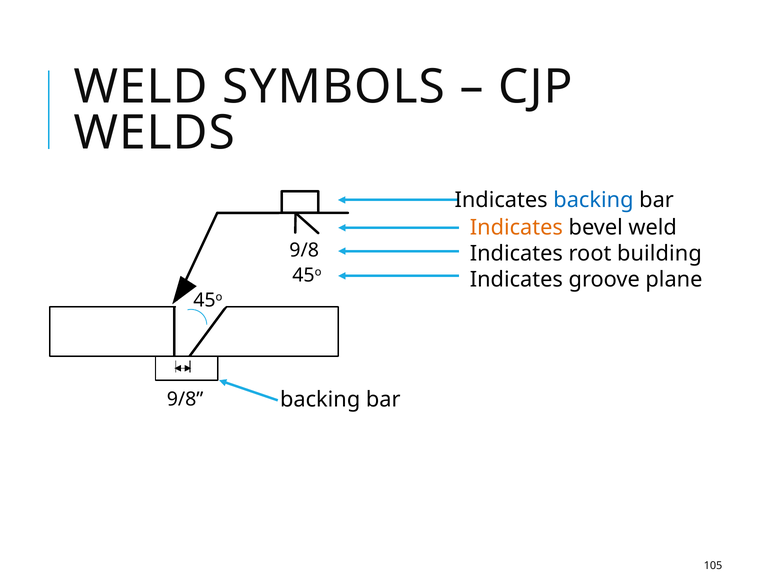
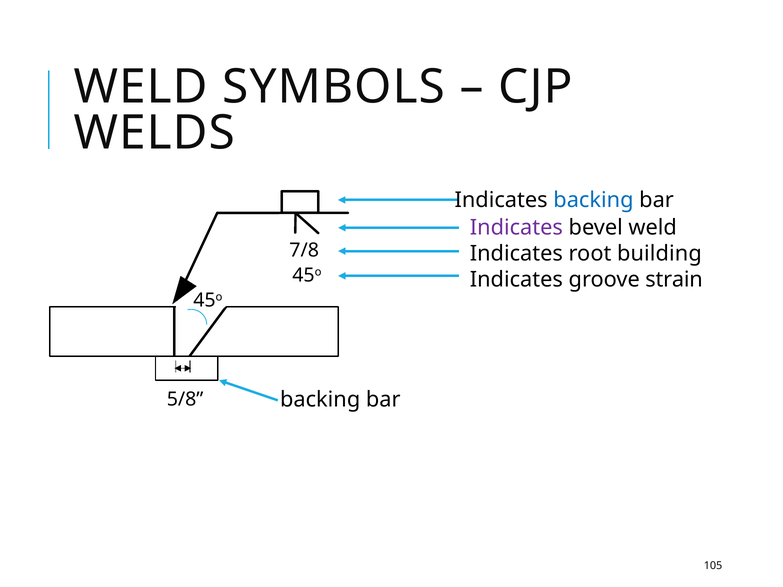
Indicates colour: orange -> purple (516, 227)
9/8: 9/8 -> 7/8 (304, 250)
plane: plane -> strain (674, 280)
9/8: 9/8 -> 5/8 (185, 400)
